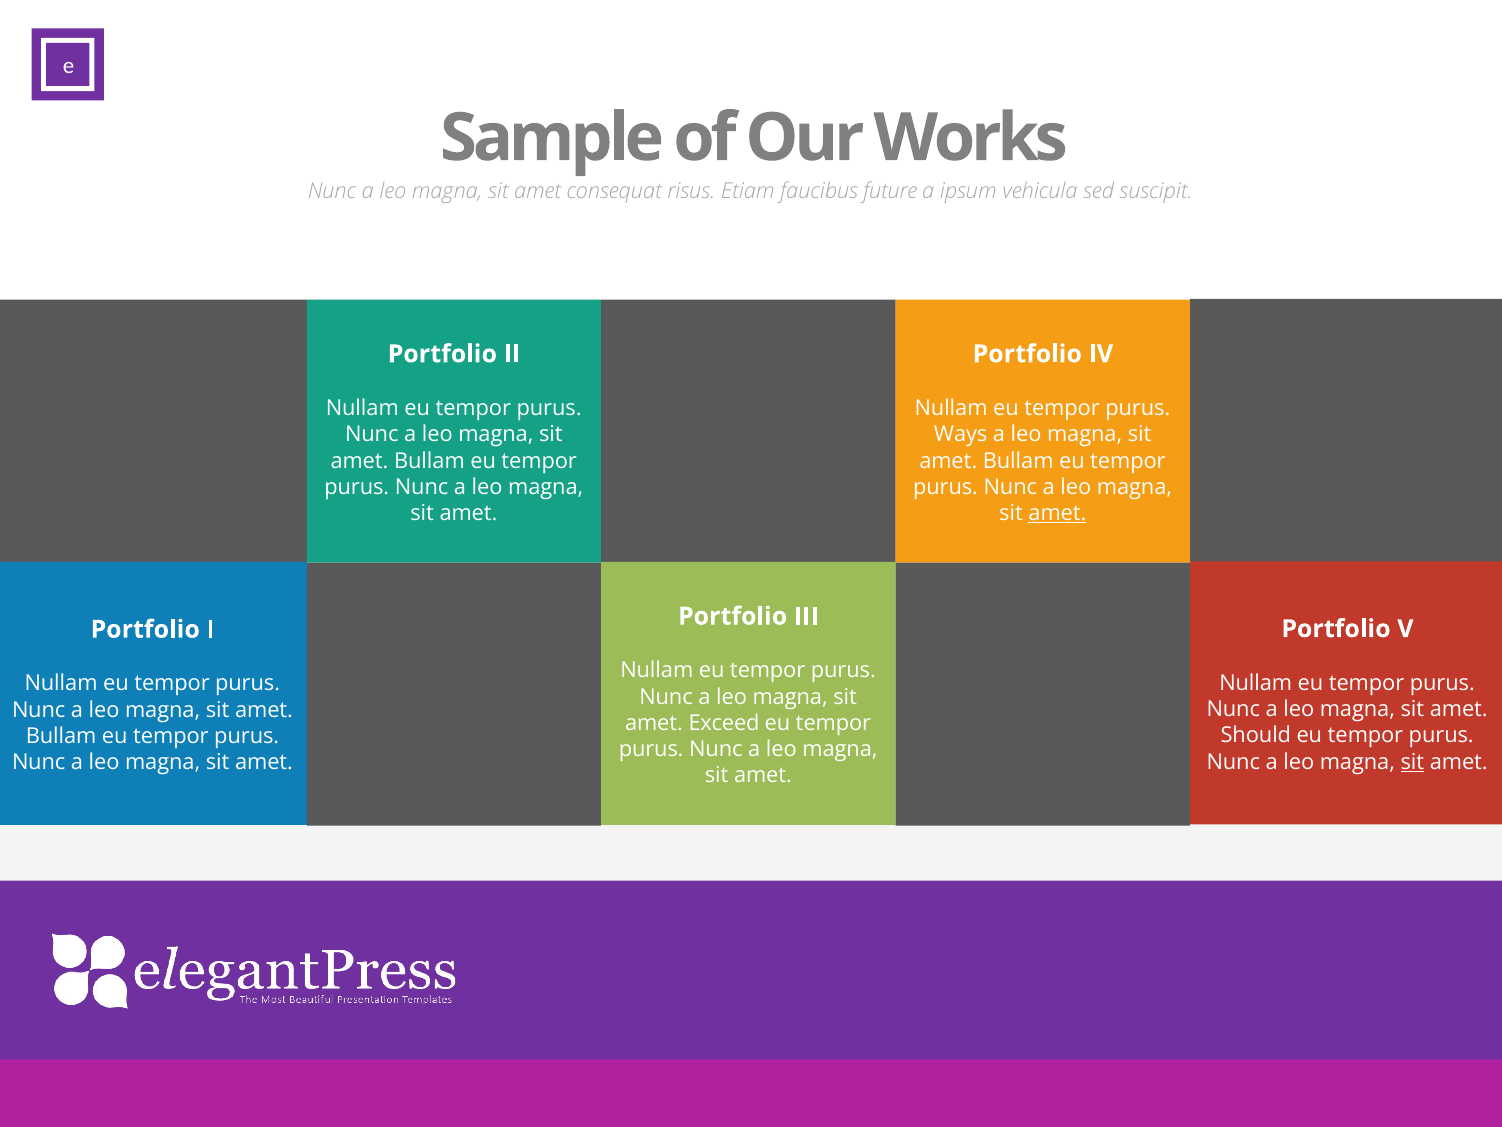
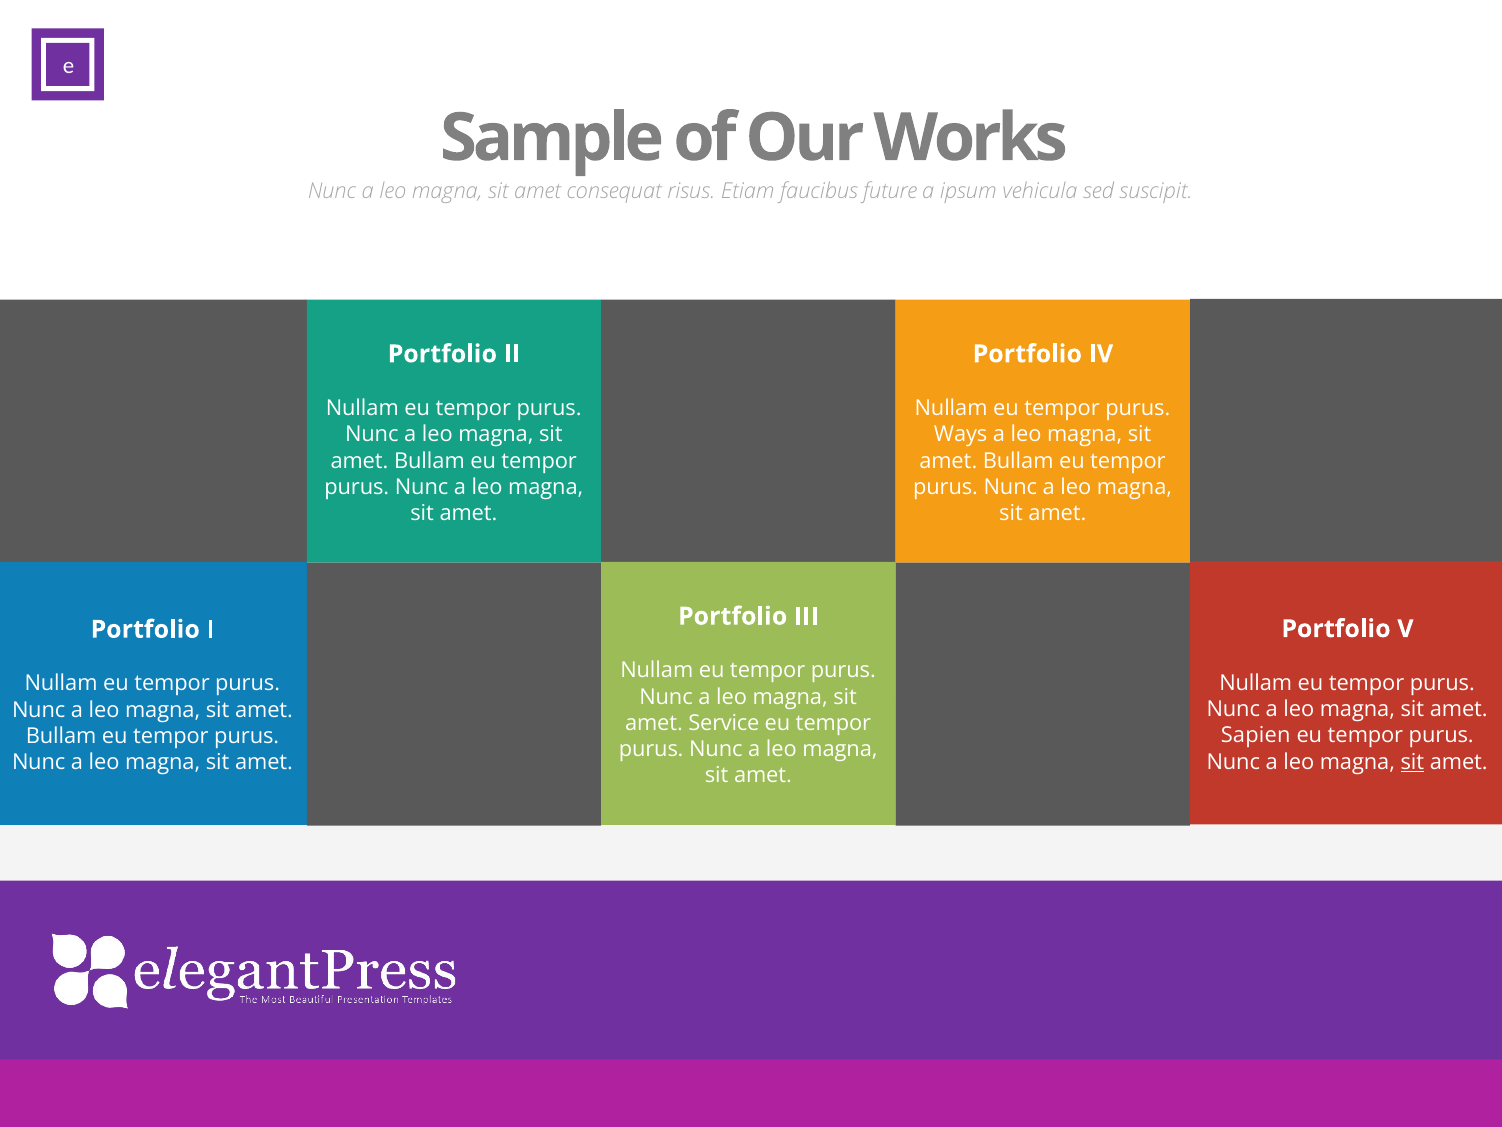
amet underline: present -> none (1057, 513)
Exceed: Exceed -> Service (724, 723)
Should: Should -> Sapien (1256, 735)
